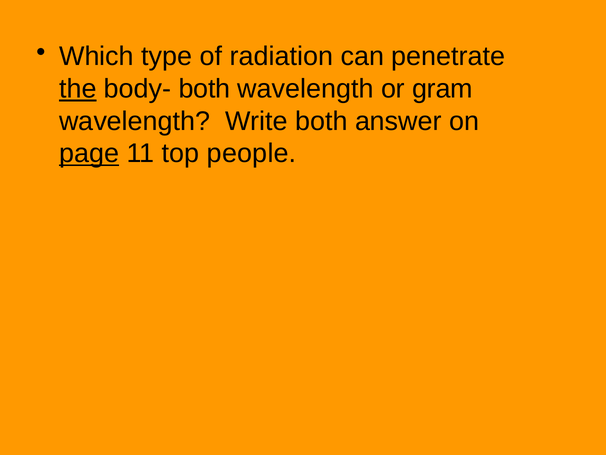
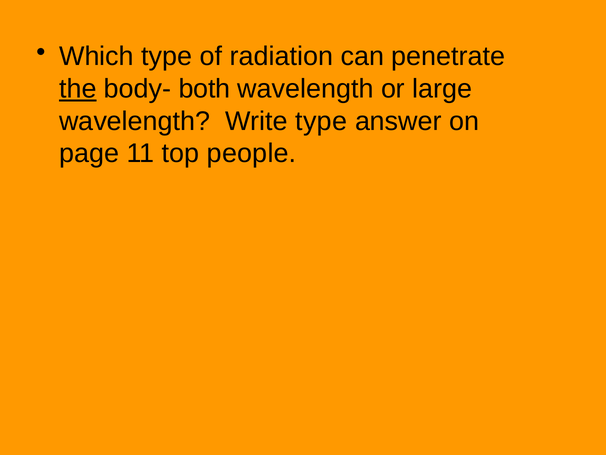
gram: gram -> large (442, 89)
Write both: both -> type (321, 121)
page underline: present -> none (89, 153)
